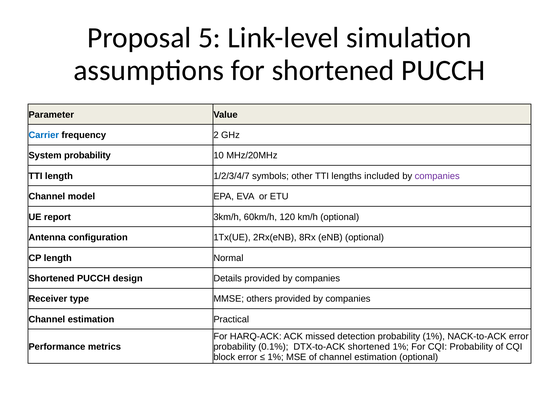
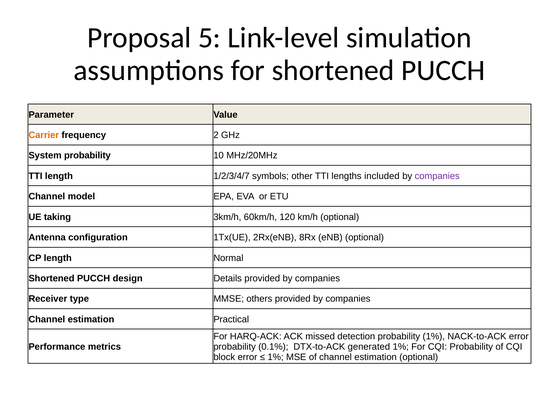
Carrier colour: blue -> orange (44, 135)
report: report -> taking (57, 217)
DTX-to-ACK shortened: shortened -> generated (369, 347)
